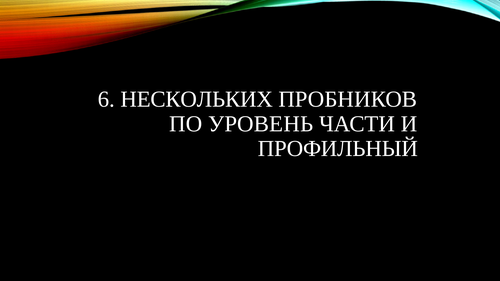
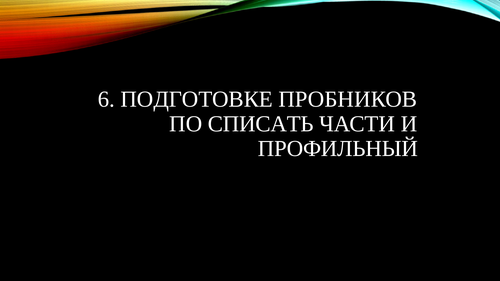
НЕСКОЛЬКИХ: НЕСКОЛЬКИХ -> ПОДГОТОВКЕ (197, 99)
УРОВЕНЬ: УРОВЕНЬ -> СПИСАТЬ (261, 124)
